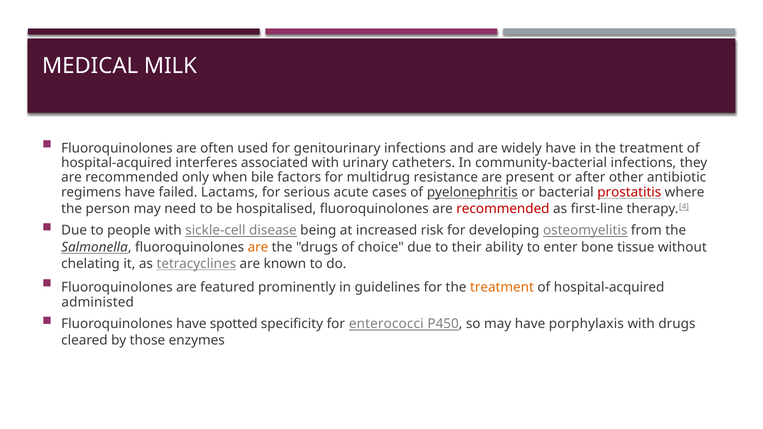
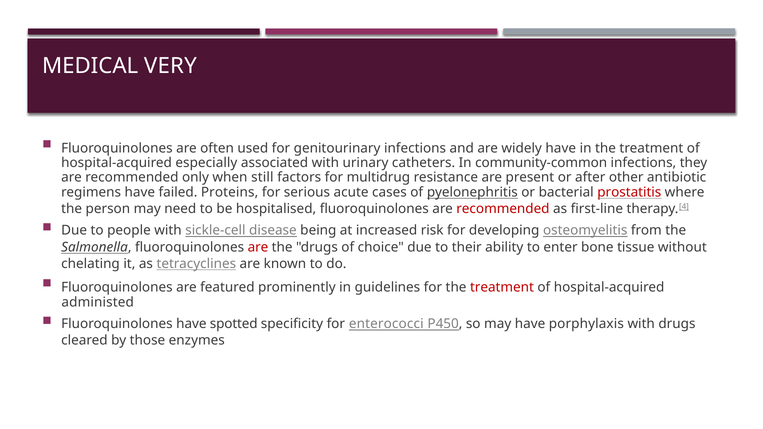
MILK: MILK -> VERY (170, 66)
interferes: interferes -> especially (206, 163)
community-bacterial: community-bacterial -> community-common (541, 163)
bile: bile -> still (262, 178)
Lactams: Lactams -> Proteins (230, 192)
are colour: orange -> red (258, 247)
treatment colour: orange -> red (502, 288)
